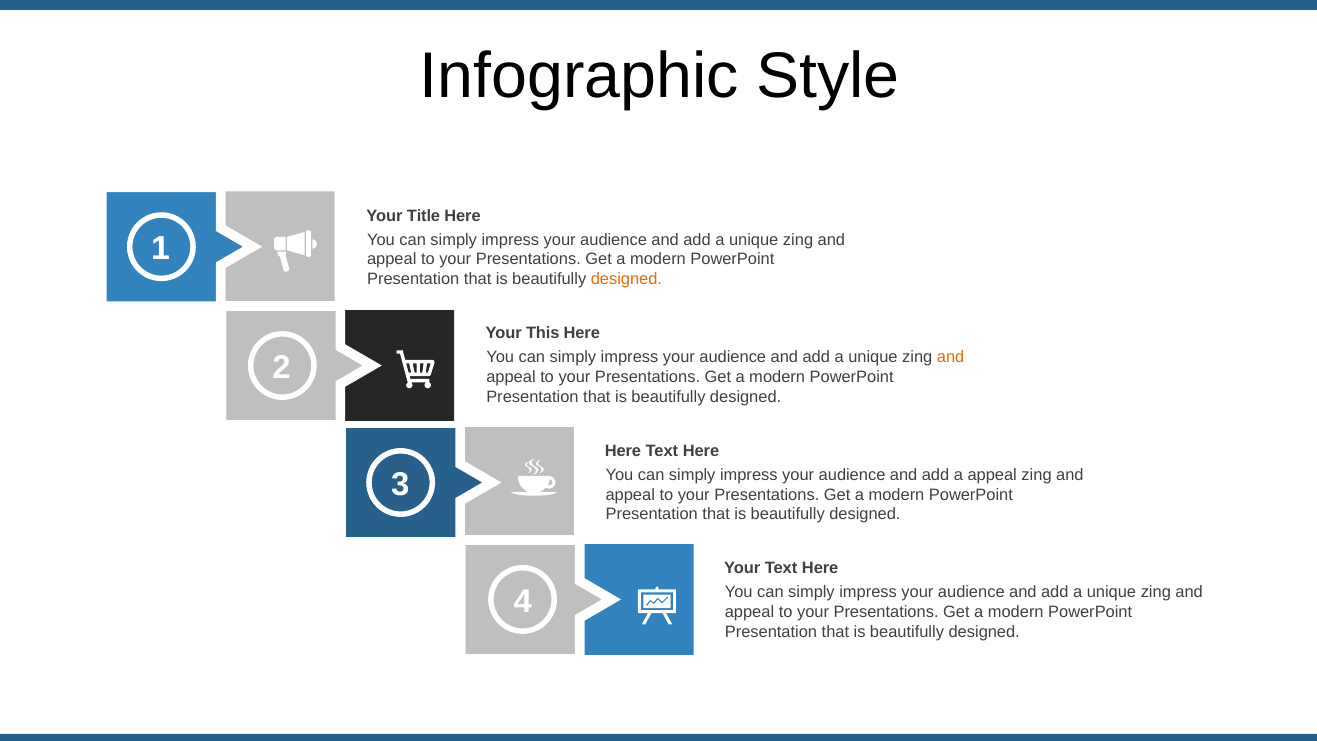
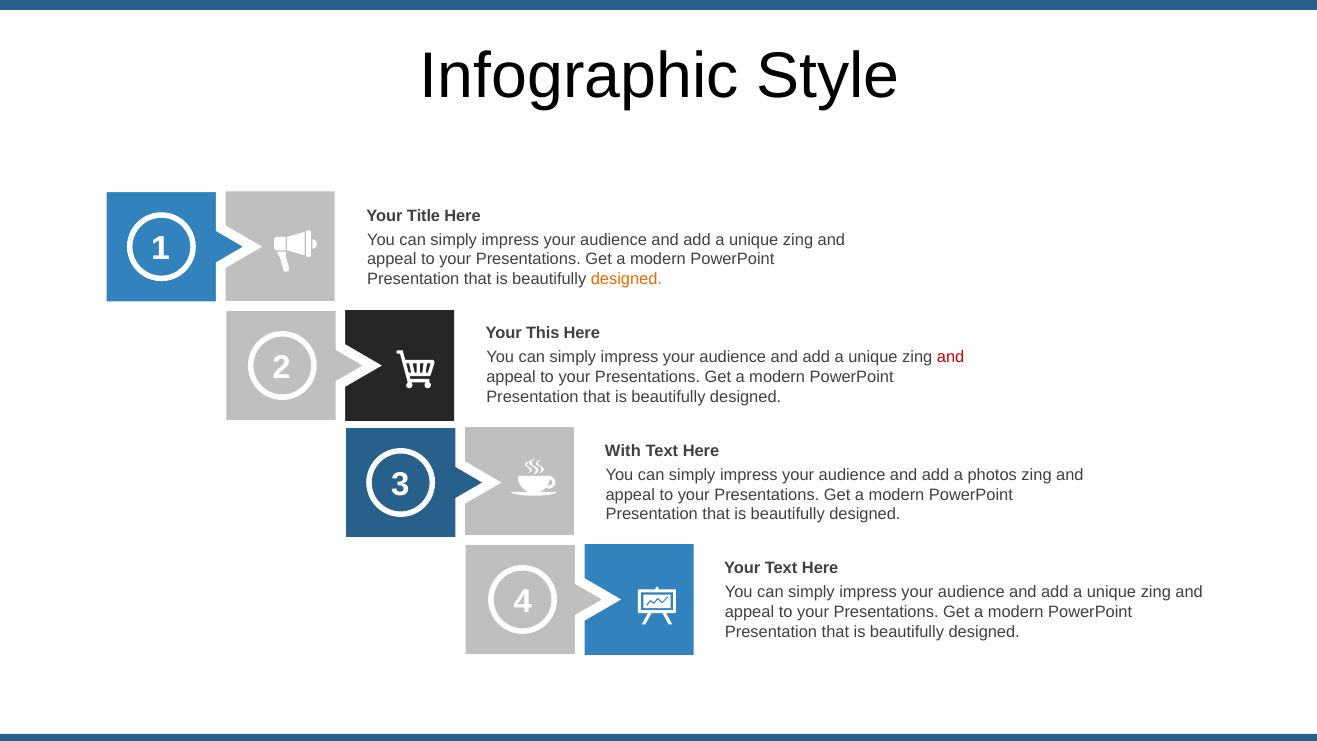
and colour: orange -> red (951, 357)
Here: Here -> With (623, 451)
a appeal: appeal -> photos (992, 475)
